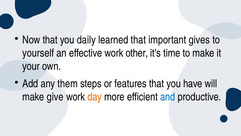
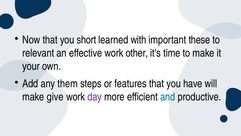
daily: daily -> short (86, 40)
learned that: that -> with (138, 40)
gives: gives -> these (199, 40)
yourself: yourself -> relevant (38, 53)
day colour: orange -> purple (95, 97)
